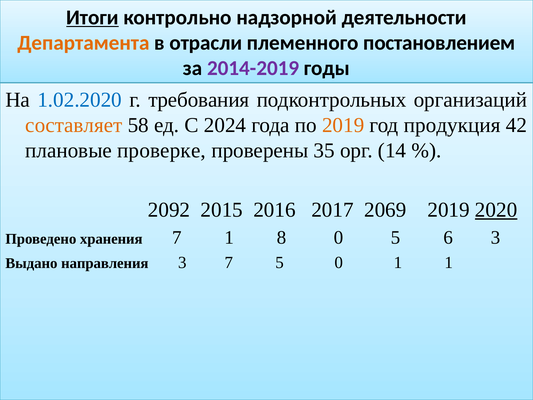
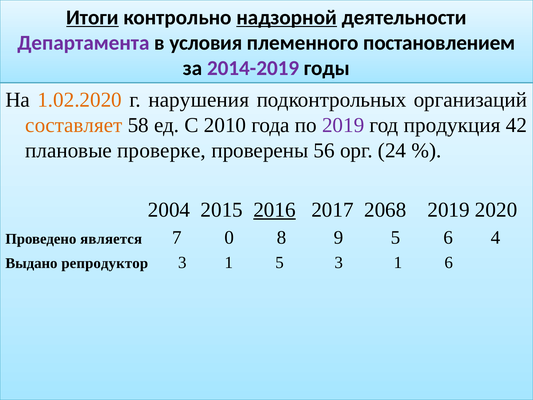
надзорной underline: none -> present (287, 17)
Департамента colour: orange -> purple (83, 43)
отрасли: отрасли -> условия (206, 43)
1.02.2020 colour: blue -> orange (80, 100)
требования: требования -> нарушения (199, 100)
2024: 2024 -> 2010 (225, 125)
2019 colour: orange -> purple (343, 125)
35: 35 -> 56 (324, 151)
14: 14 -> 24 (392, 151)
2092: 2092 -> 2004 (169, 210)
2016 underline: none -> present (275, 210)
2069: 2069 -> 2068 (385, 210)
2020 underline: present -> none (496, 210)
хранения: хранения -> является (111, 239)
7 1: 1 -> 0 (229, 238)
8 0: 0 -> 9 (339, 238)
6 3: 3 -> 4 (496, 238)
направления: направления -> репродуктор (105, 263)
7: 7 -> 1 (229, 262)
5 0: 0 -> 3 (339, 262)
1 1: 1 -> 6 (449, 262)
